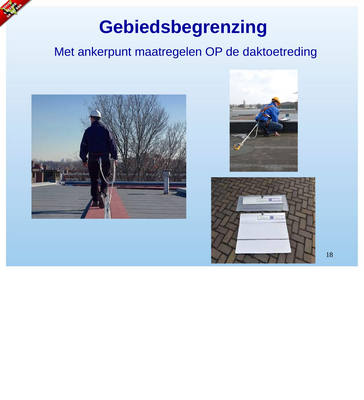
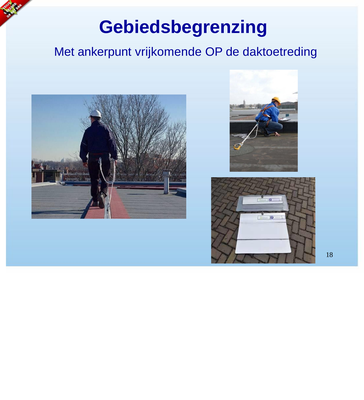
maatregelen: maatregelen -> vrijkomende (168, 52)
